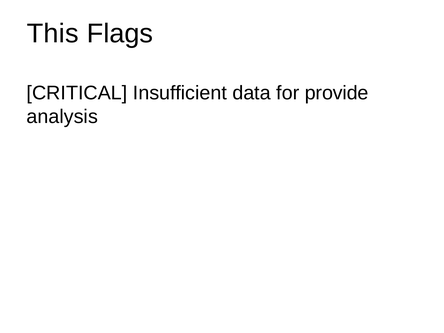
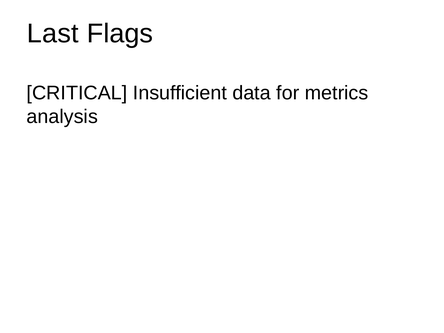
This: This -> Last (53, 34)
provide: provide -> metrics (337, 93)
